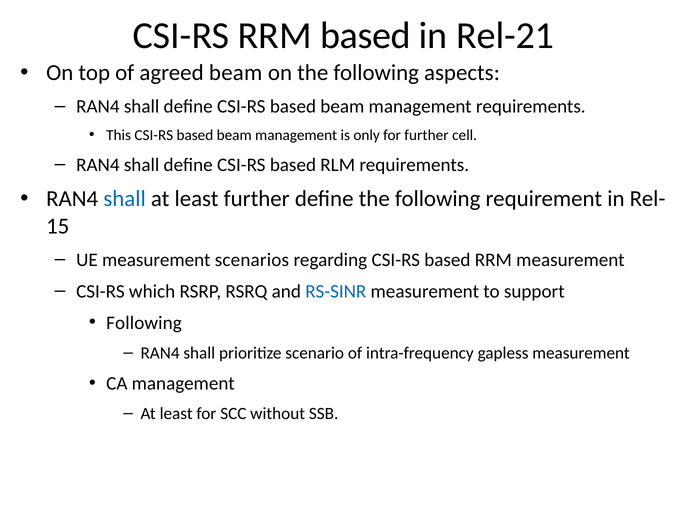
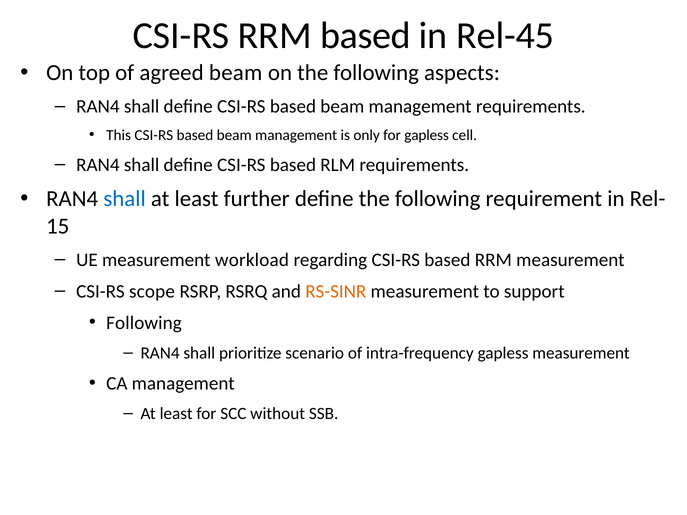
Rel-21: Rel-21 -> Rel-45 (505, 35)
for further: further -> gapless (427, 135)
scenarios: scenarios -> workload (252, 260)
which: which -> scope (152, 291)
RS-SINR colour: blue -> orange (336, 291)
